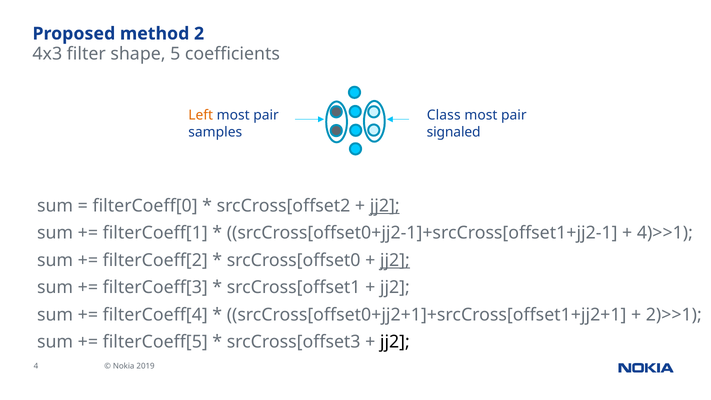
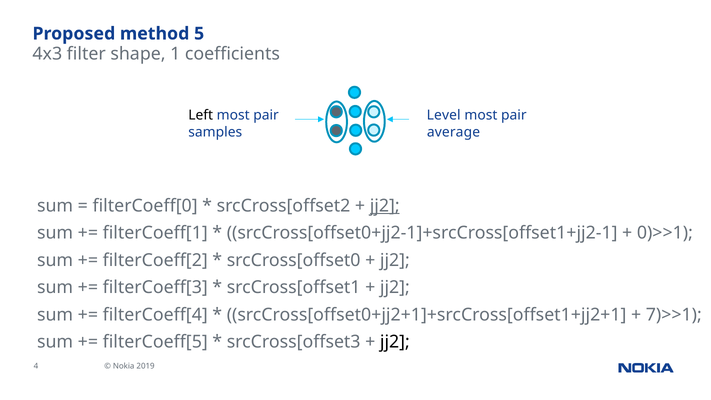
2: 2 -> 5 (199, 34)
5: 5 -> 1 (175, 54)
Left colour: orange -> black (201, 115)
Class: Class -> Level (444, 115)
signaled: signaled -> average (453, 132)
4)>>1: 4)>>1 -> 0)>>1 (665, 233)
jj2 underline: present -> none (395, 260)
2)>>1: 2)>>1 -> 7)>>1 (674, 315)
